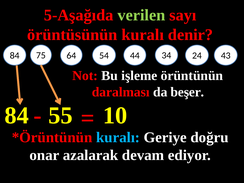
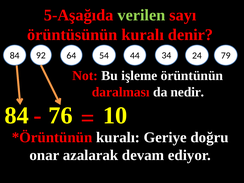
75: 75 -> 92 (41, 55)
43: 43 -> 79 (226, 56)
beşer: beşer -> nedir (187, 92)
55: 55 -> 76 (60, 115)
kuralı colour: light blue -> white (118, 137)
